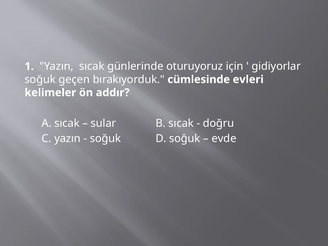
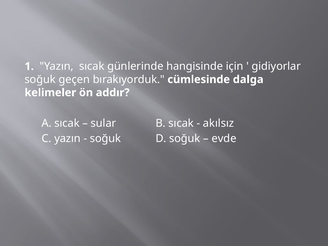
oturuyoruz: oturuyoruz -> hangisinde (195, 66)
evleri: evleri -> dalga (248, 79)
doğru: doğru -> akılsız (219, 123)
